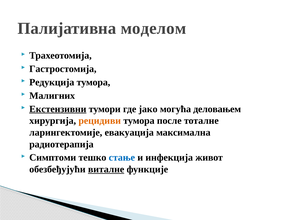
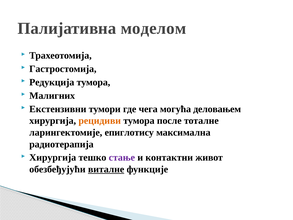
Екстензивни underline: present -> none (58, 109)
јако: јако -> чега (148, 109)
евакуација: евакуација -> епиглотису (129, 132)
Симптоми: Симптоми -> Хирургија (53, 157)
стање colour: blue -> purple (122, 157)
инфекција: инфекција -> контактни (169, 157)
